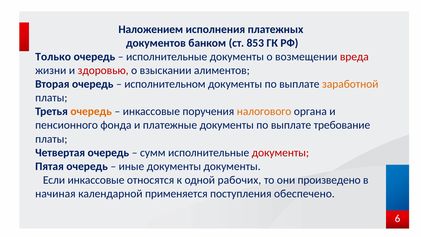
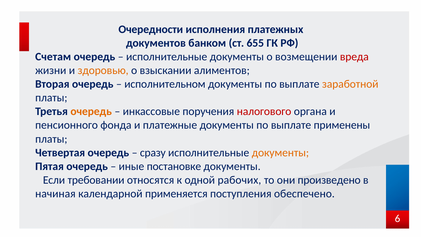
Наложением: Наложением -> Очередности (151, 29)
853: 853 -> 655 (255, 43)
Только: Только -> Счетам (53, 57)
здоровью colour: red -> orange (103, 70)
налогового colour: orange -> red (264, 111)
требование: требование -> применены (342, 125)
сумм: сумм -> сразу (153, 152)
документы colour: red -> orange (280, 152)
иные документы: документы -> постановке (174, 166)
Если инкассовые: инкассовые -> требовании (96, 180)
